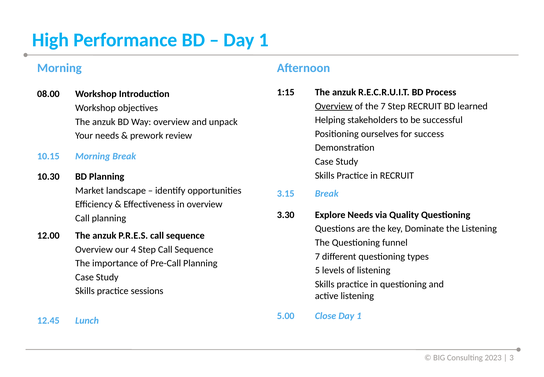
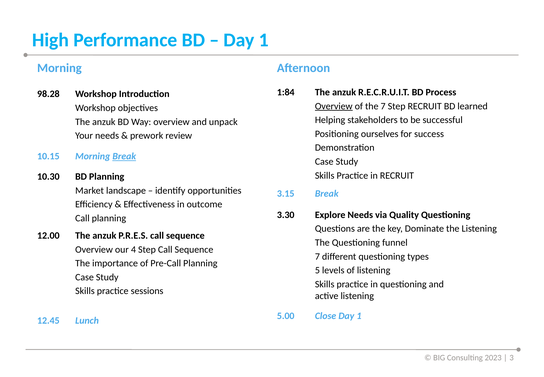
1:15: 1:15 -> 1:84 (286, 92)
08.00: 08.00 -> 98.28 (48, 94)
Break underline: none -> present (124, 156)
in overview: overview -> outcome (204, 204)
